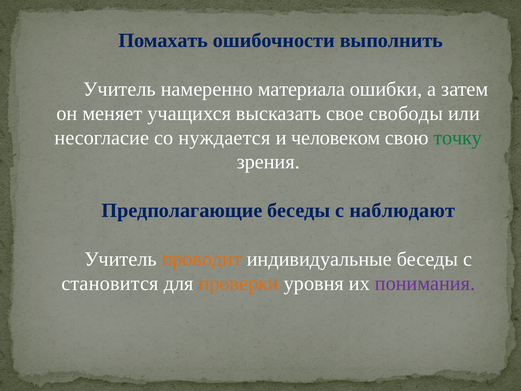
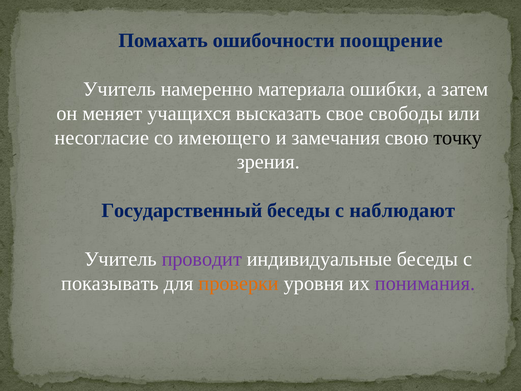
выполнить: выполнить -> поощрение (391, 41)
нуждается: нуждается -> имеющего (224, 138)
человеком: человеком -> замечания (336, 138)
точку colour: green -> black (458, 138)
Предполагающие: Предполагающие -> Государственный (182, 210)
проводит colour: orange -> purple (202, 259)
становится: становится -> показывать (110, 283)
